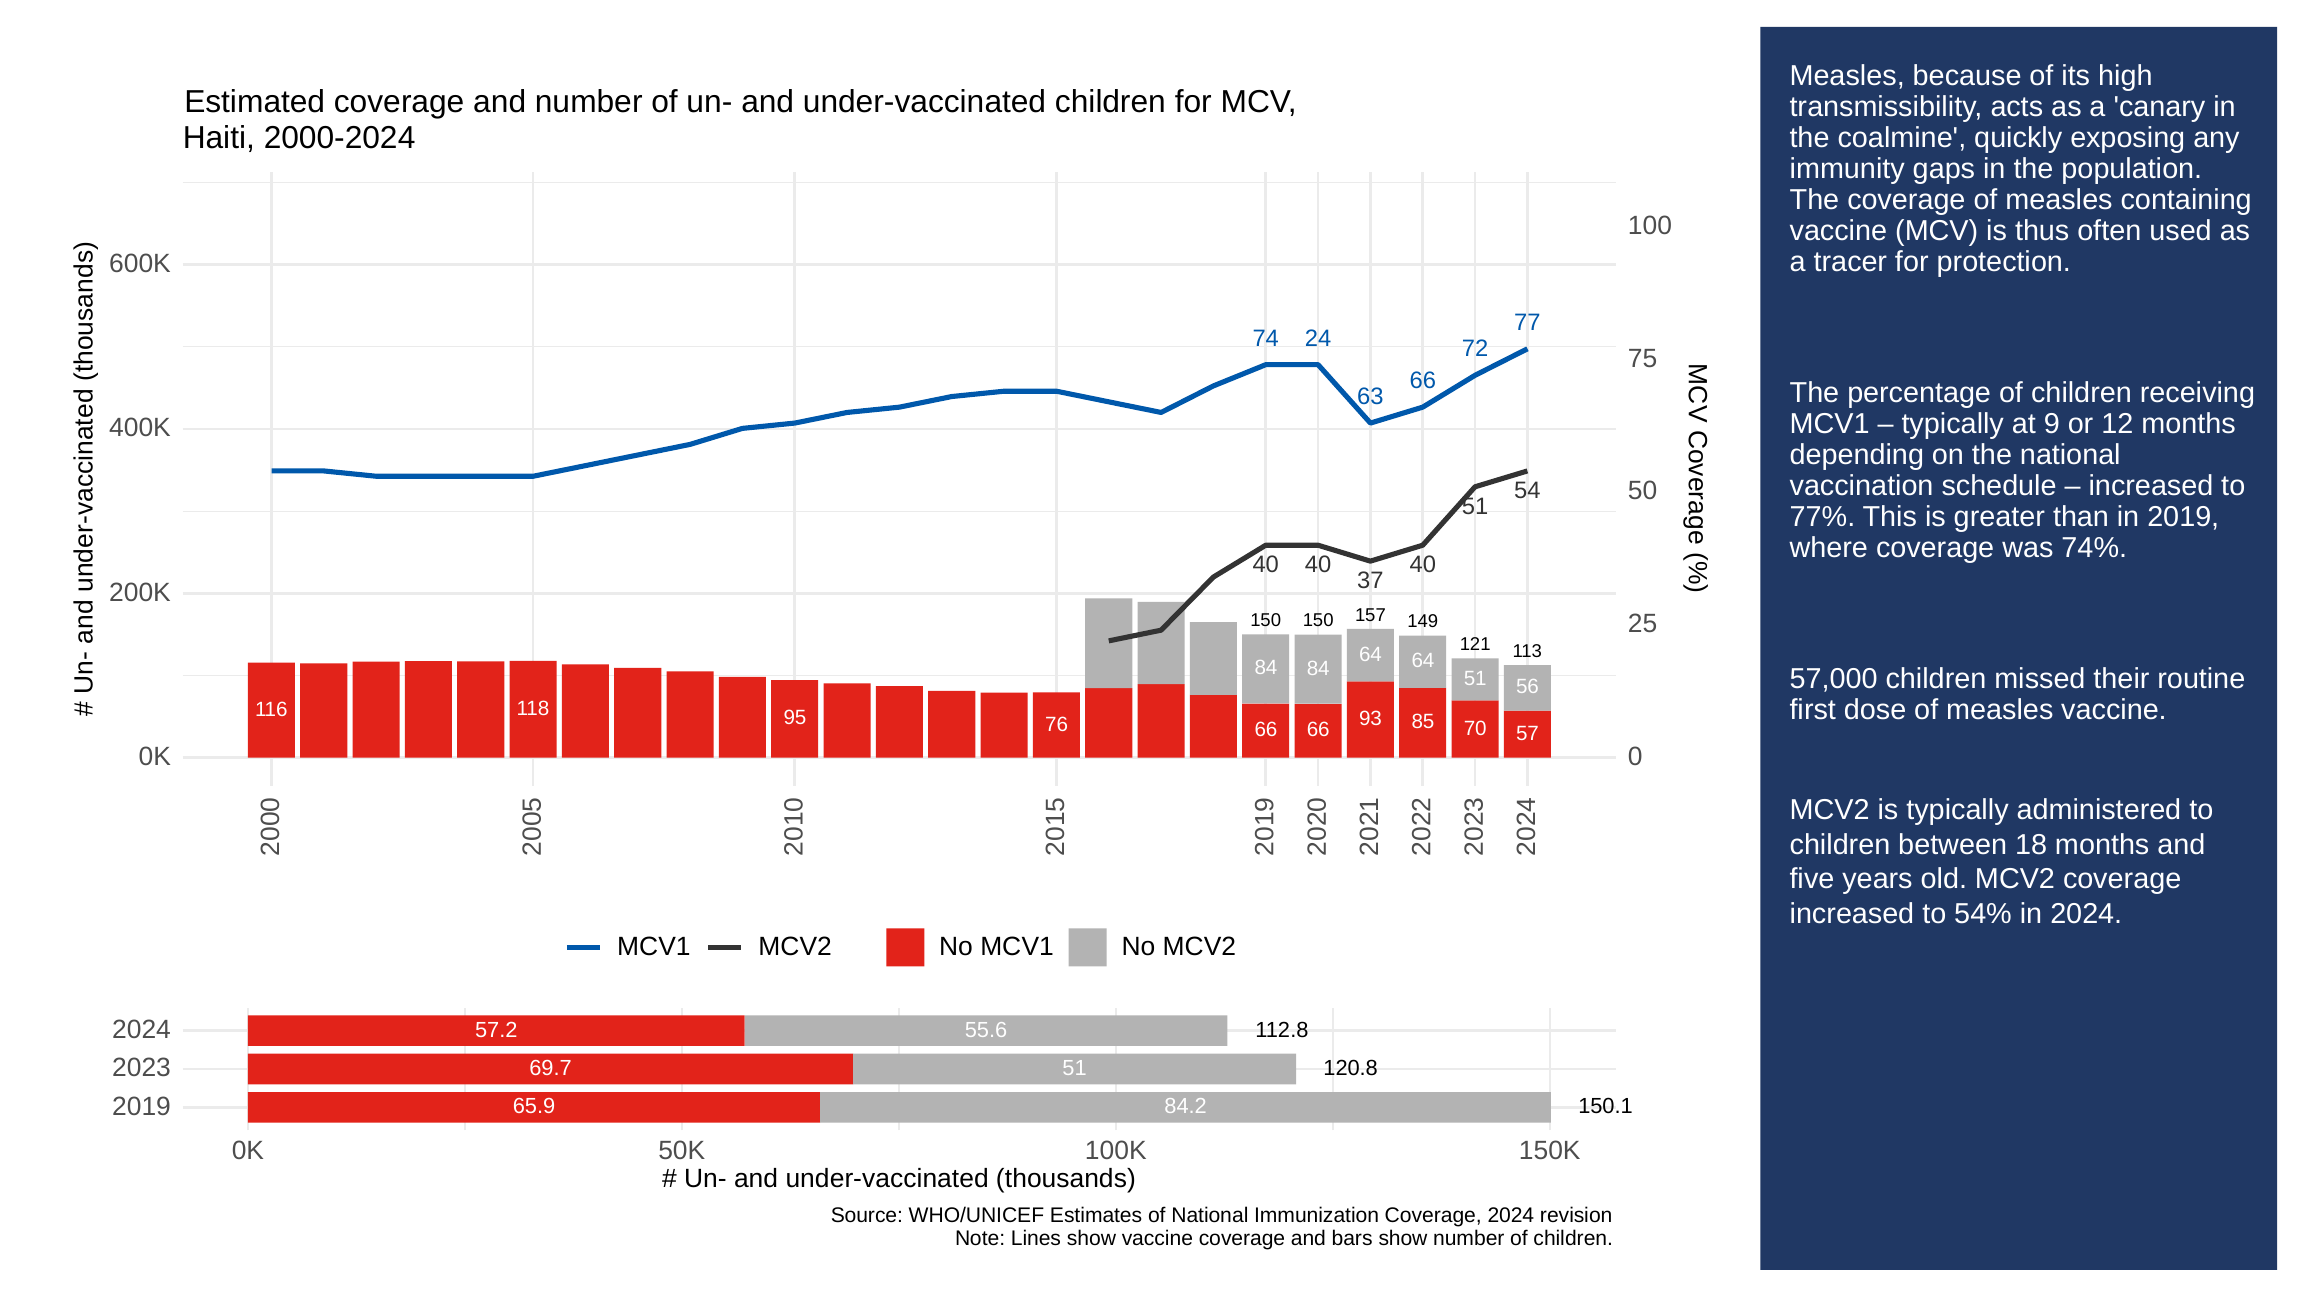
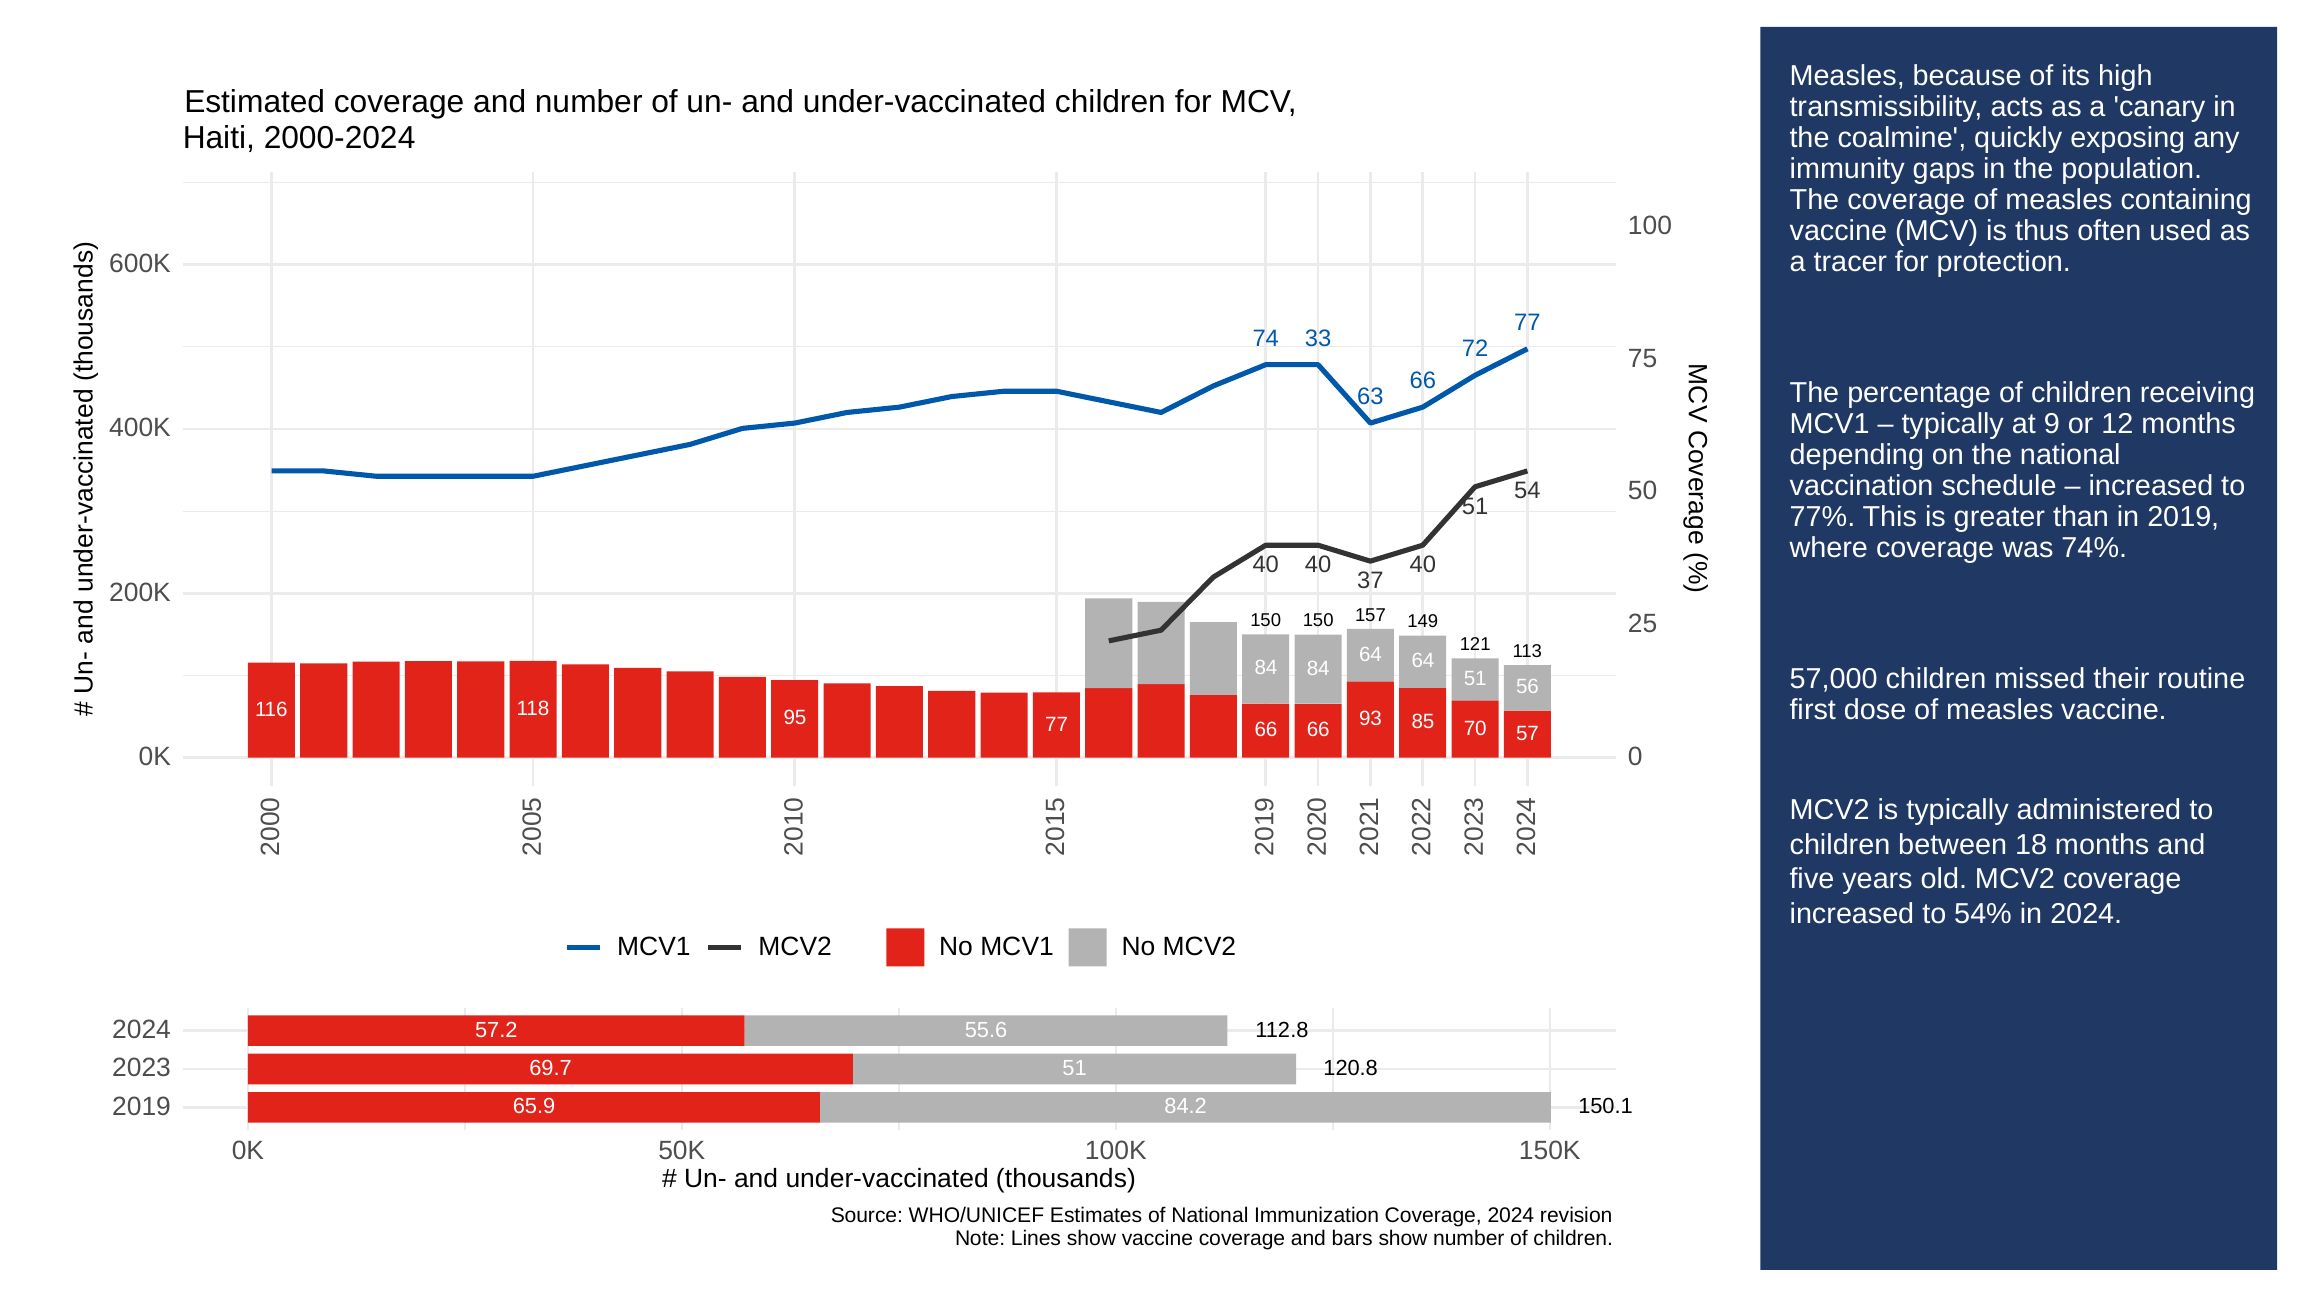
24: 24 -> 33 (1318, 338)
95 76: 76 -> 77 (1057, 724)
